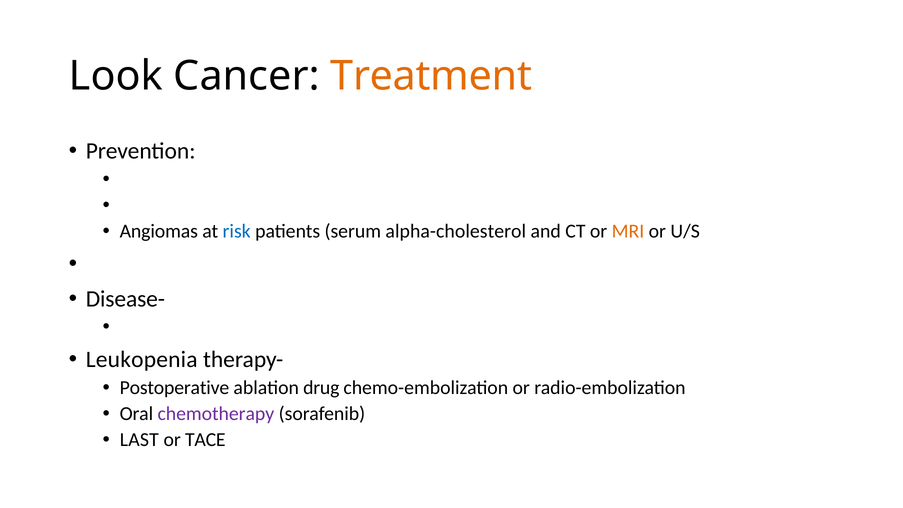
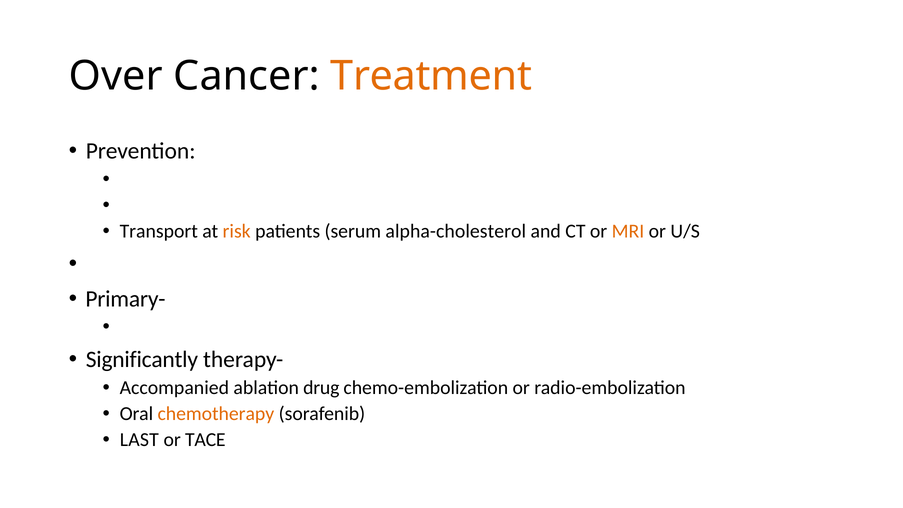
Look: Look -> Over (116, 76)
Angiomas: Angiomas -> Transport (159, 231)
risk colour: blue -> orange (237, 231)
Disease-: Disease- -> Primary- (125, 299)
Leukopenia: Leukopenia -> Significantly (142, 360)
Postoperative: Postoperative -> Accompanied (174, 388)
chemotherapy colour: purple -> orange (216, 414)
